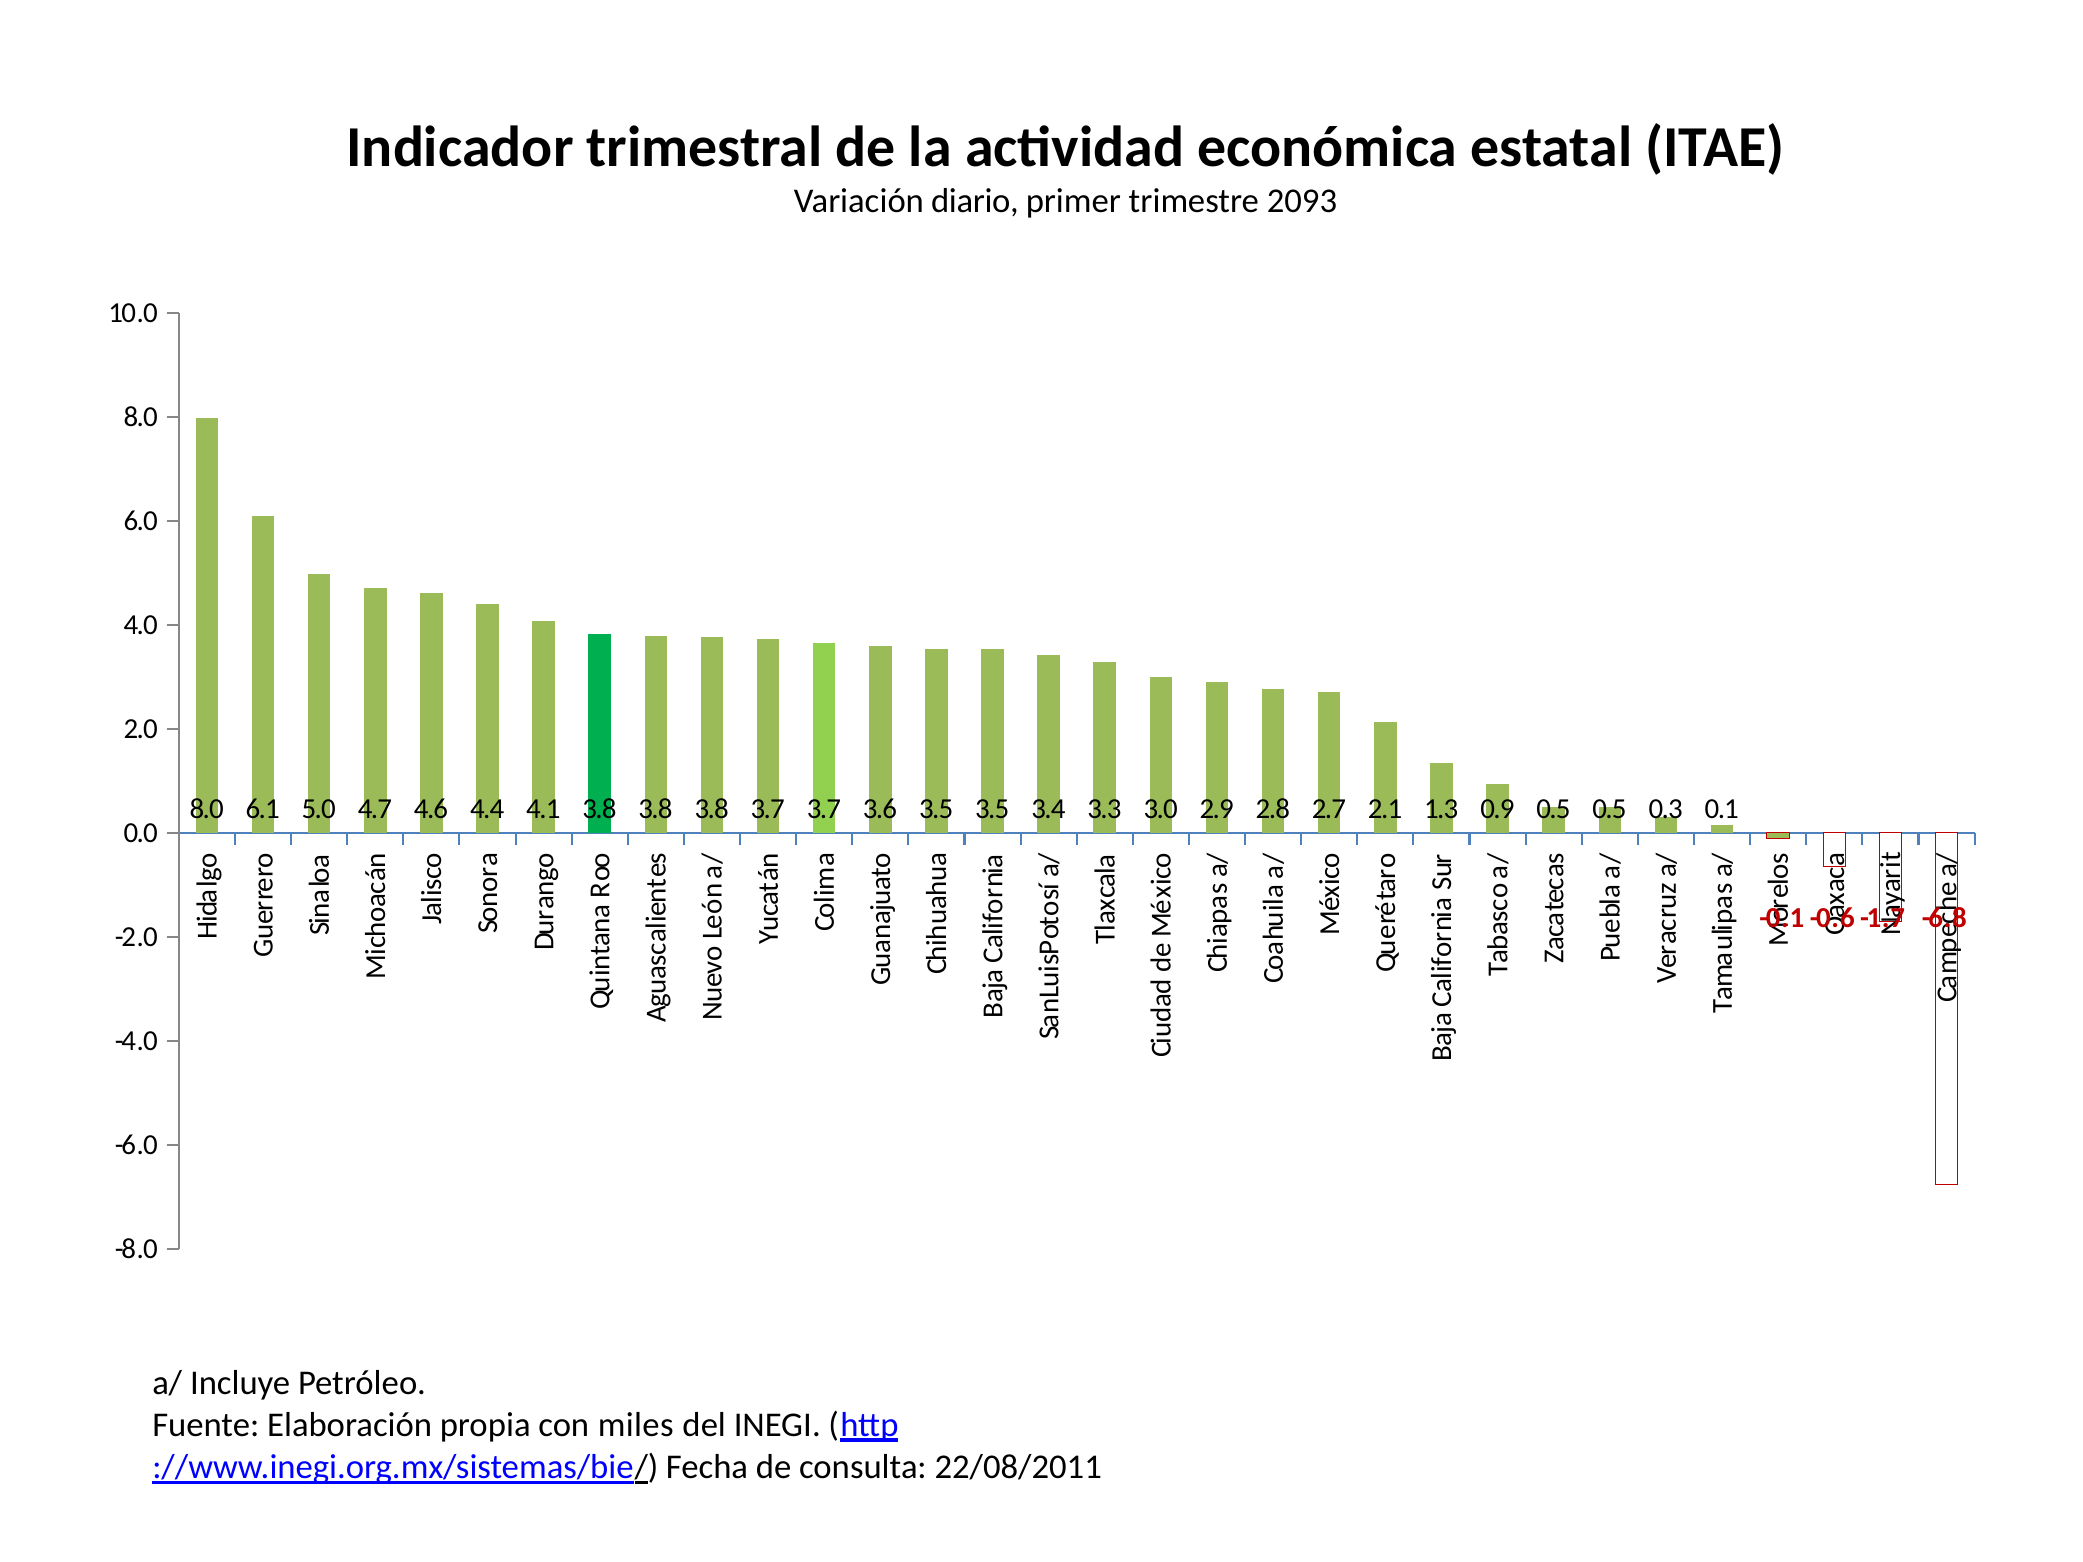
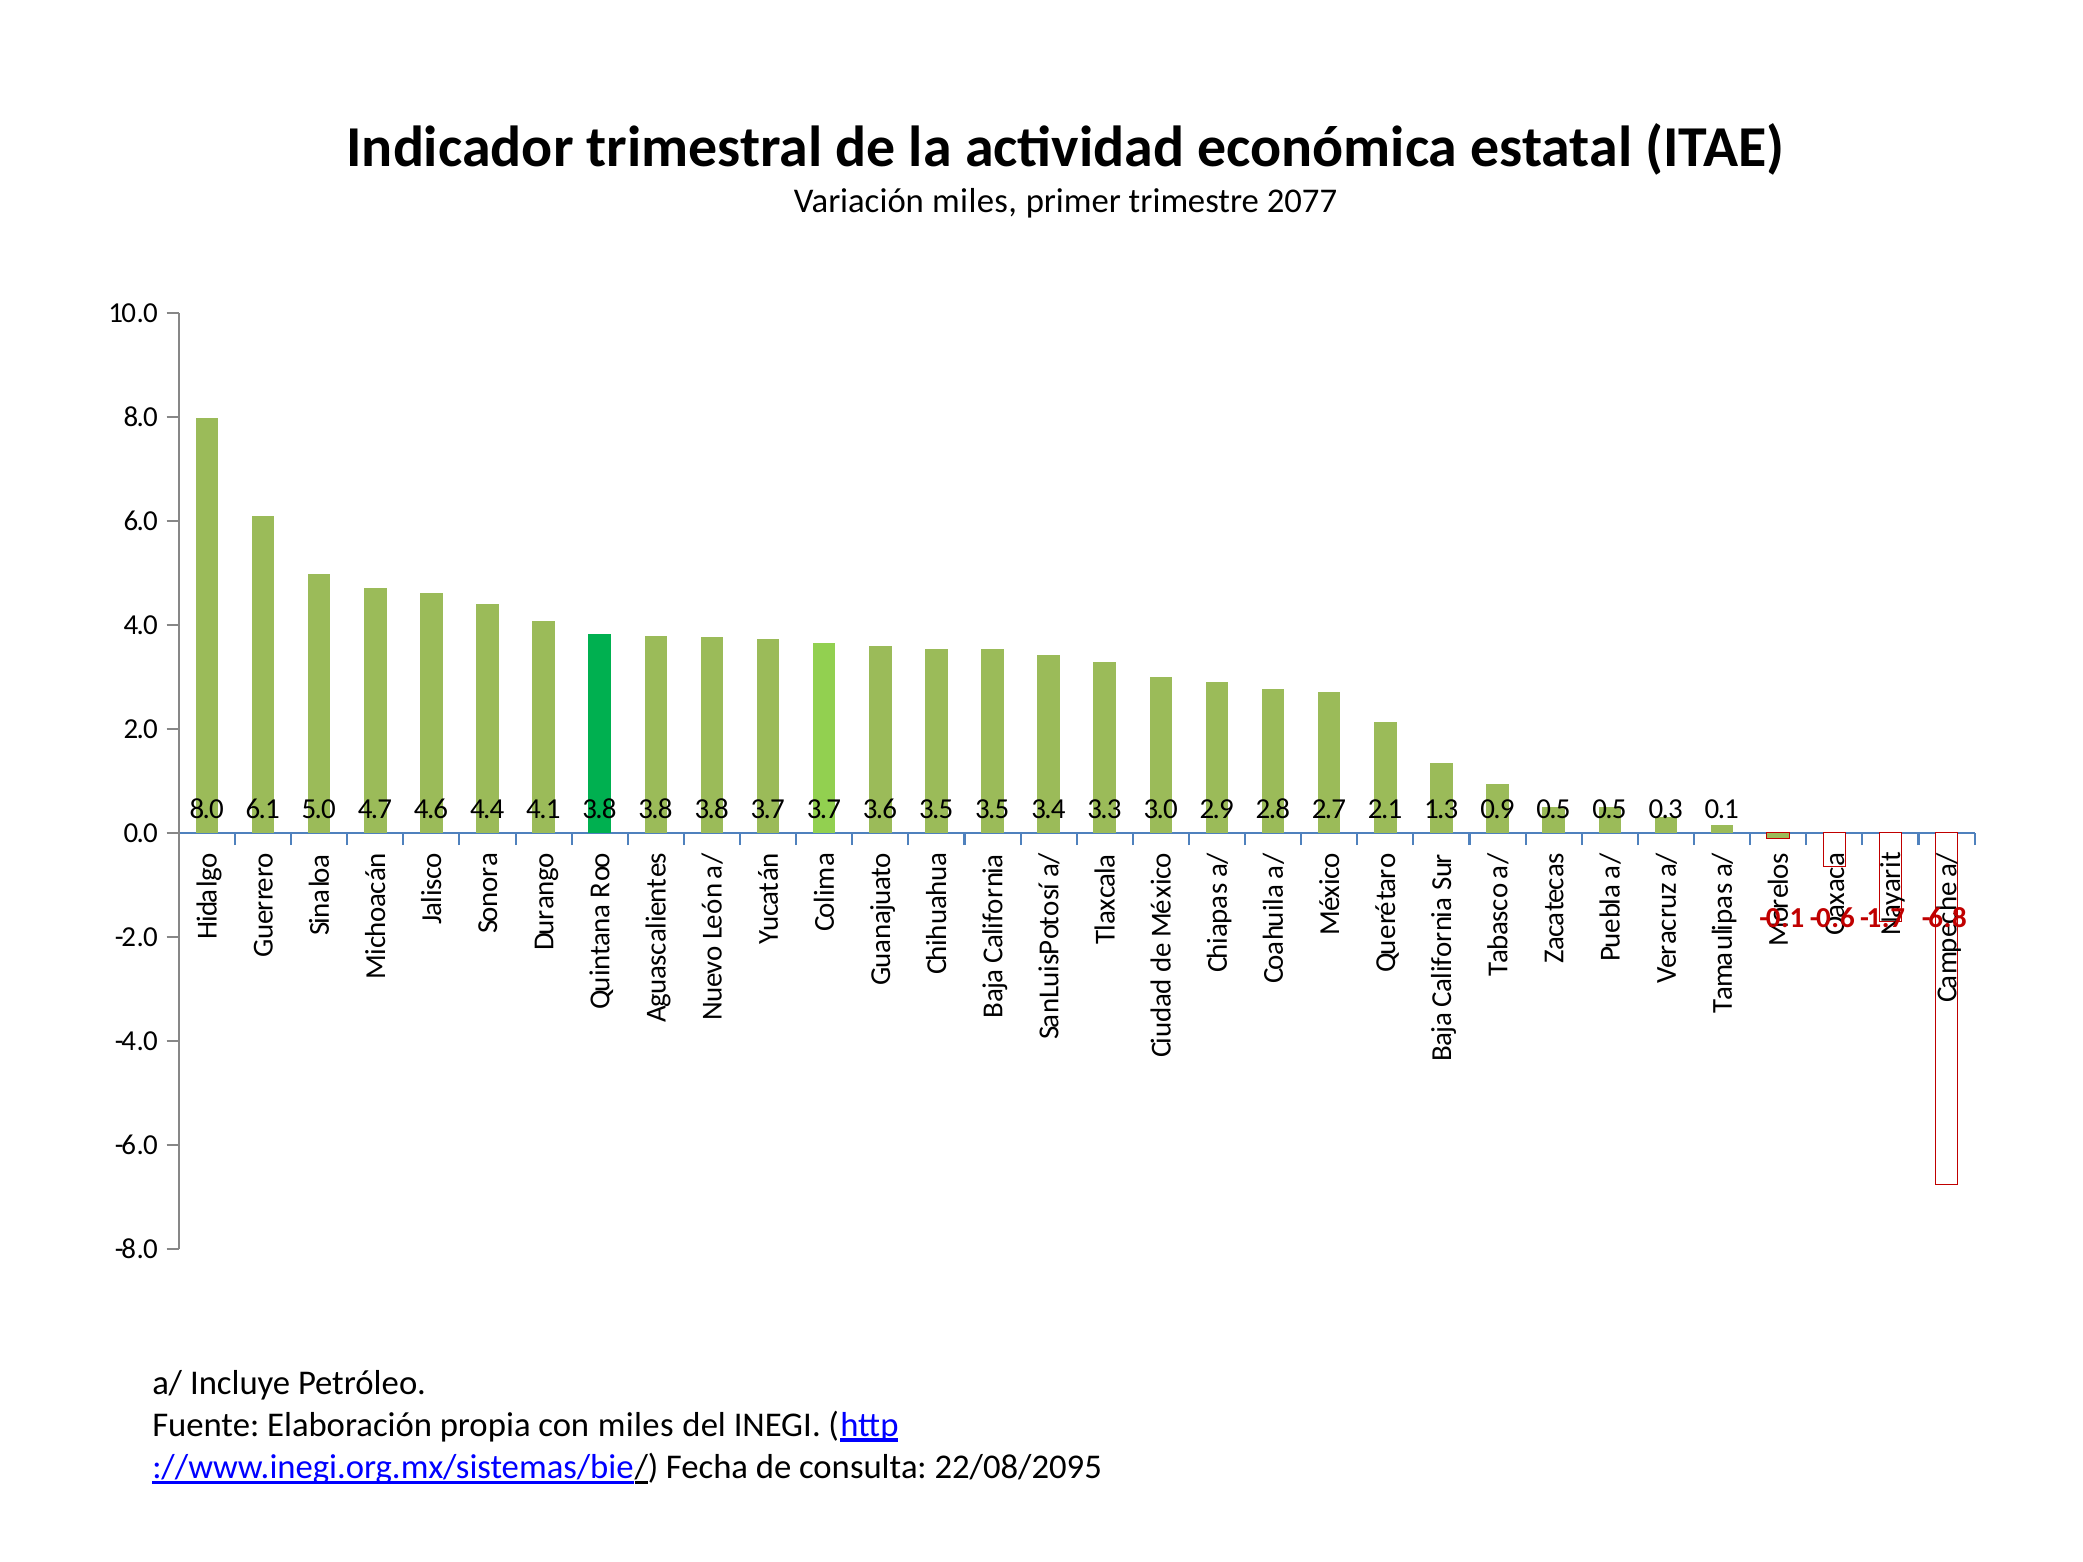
Variación diario: diario -> miles (975, 201)
2093: 2093 -> 2077 (1302, 201)
22/08/2011: 22/08/2011 -> 22/08/2095 (1018, 1467)
